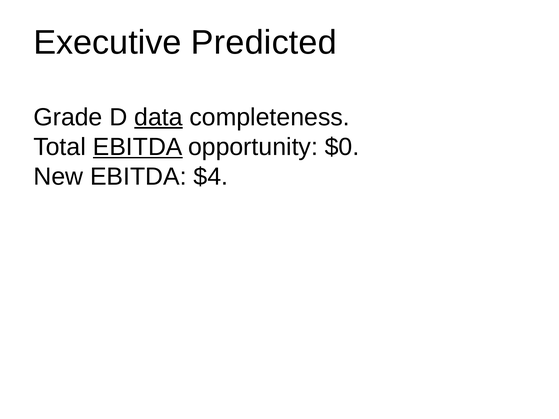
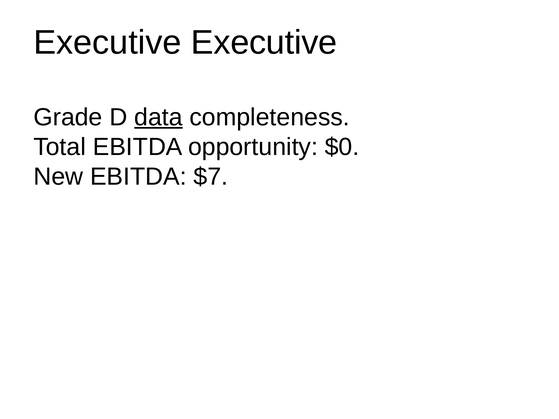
Executive Predicted: Predicted -> Executive (264, 42)
EBITDA underline: present -> none (138, 147)
$4: $4 -> $7 (211, 177)
